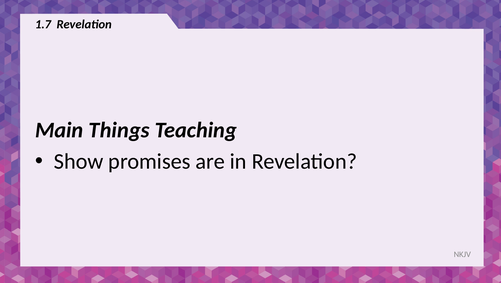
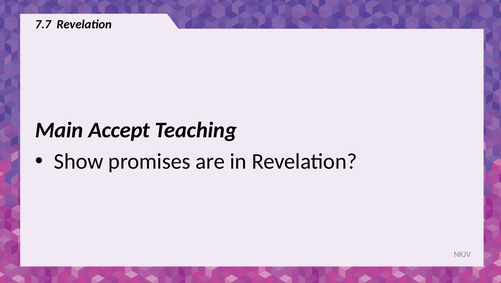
1.7: 1.7 -> 7.7 (43, 24)
Things: Things -> Accept (119, 130)
